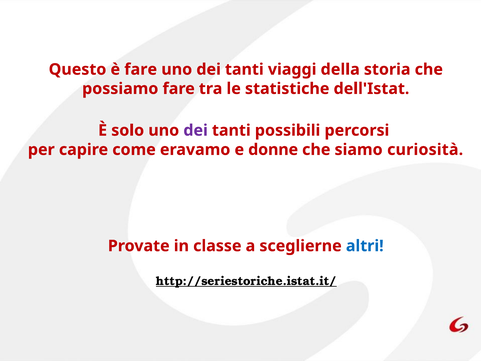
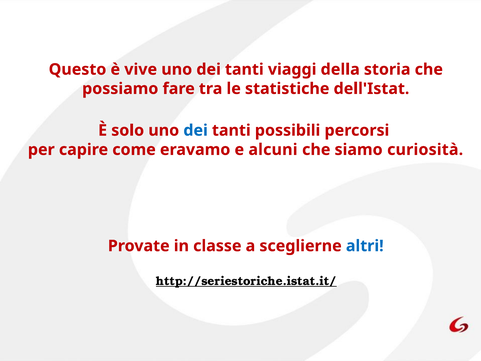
è fare: fare -> vive (141, 69)
dei colour: purple -> blue (196, 130)
donne: donne -> alcuni (273, 150)
